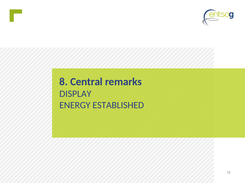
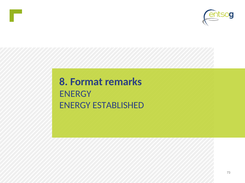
Central: Central -> Format (86, 82)
DISPLAY: DISPLAY -> ENERGY (75, 94)
